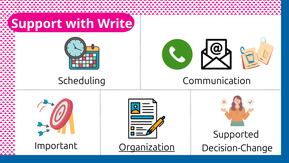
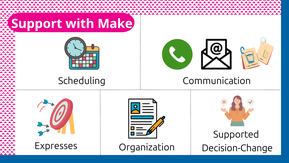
Write: Write -> Make (115, 24)
Important: Important -> Expresses (56, 146)
Organization underline: present -> none (147, 147)
